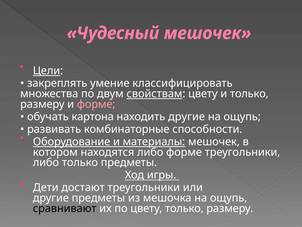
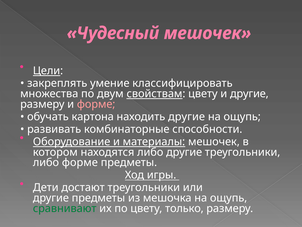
и только: только -> другие (249, 93)
либо форме: форме -> другие (184, 152)
либо только: только -> форме (80, 162)
сравнивают colour: black -> green (65, 208)
